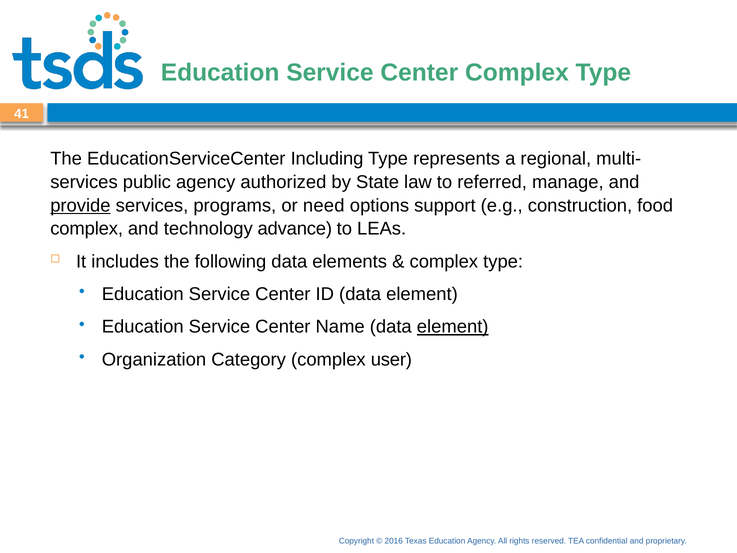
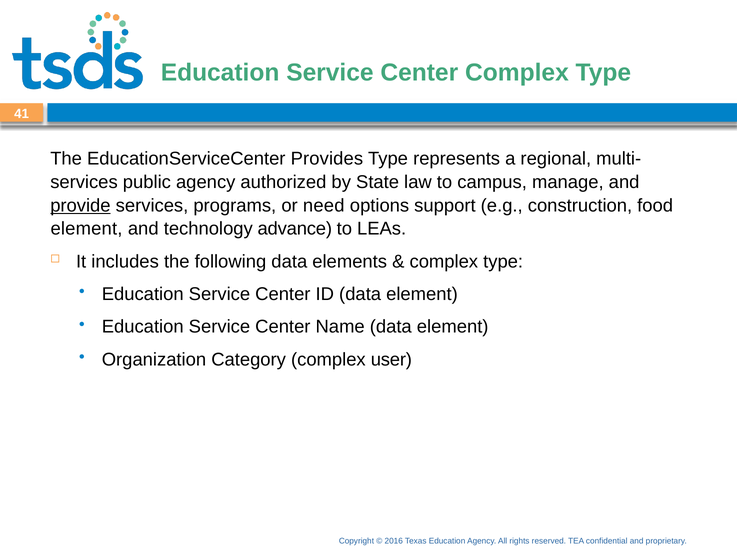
Including: Including -> Provides (327, 159)
referred: referred -> campus (492, 182)
complex: complex -> element (86, 229)
element underline: present -> none (453, 327)
